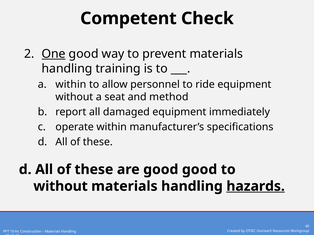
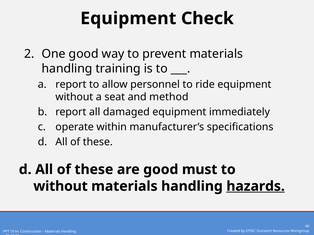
Competent: Competent -> Equipment (128, 18)
One underline: present -> none (54, 54)
a within: within -> report (71, 85)
good good: good -> must (200, 170)
